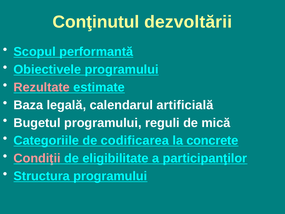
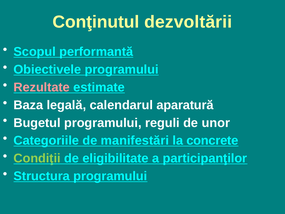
artificială: artificială -> aparatură (185, 105)
mică: mică -> unor (216, 123)
codificarea: codificarea -> manifestări (135, 140)
Condiţii colour: pink -> light green (37, 158)
